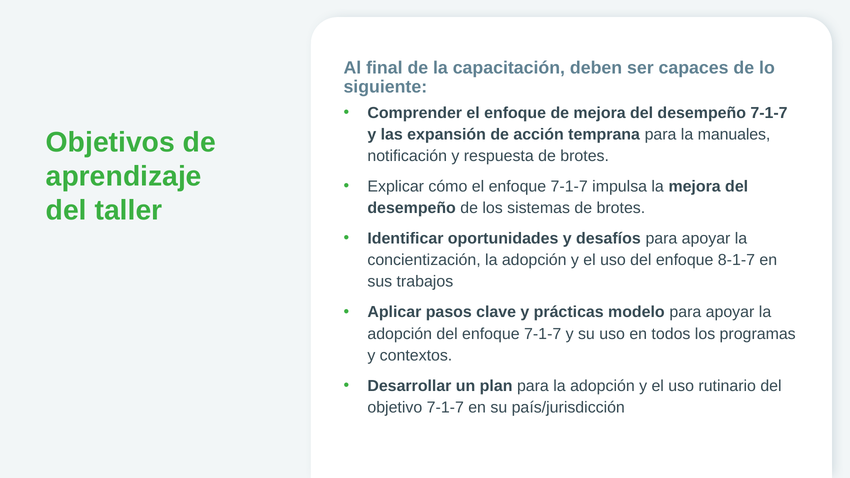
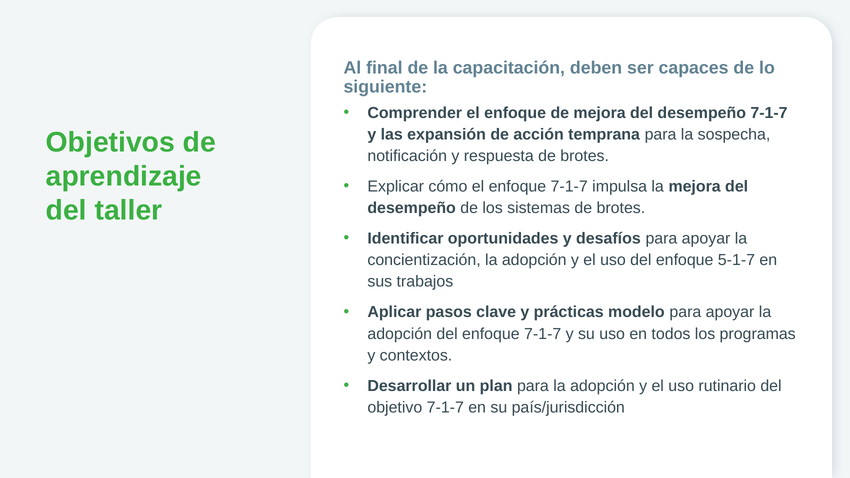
manuales: manuales -> sospecha (734, 134)
8-1-7: 8-1-7 -> 5-1-7 (736, 260)
